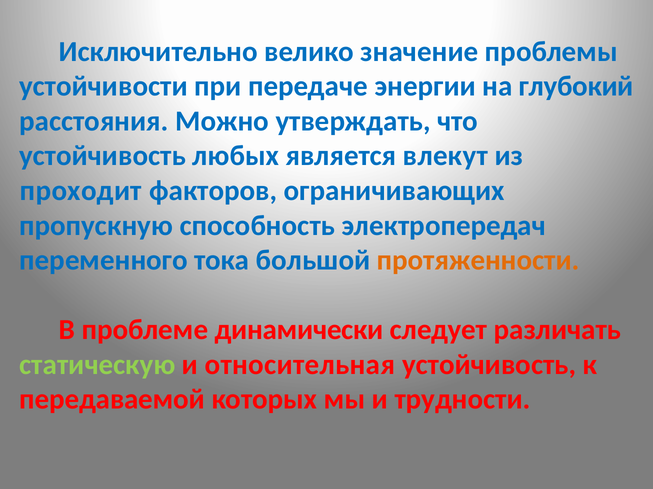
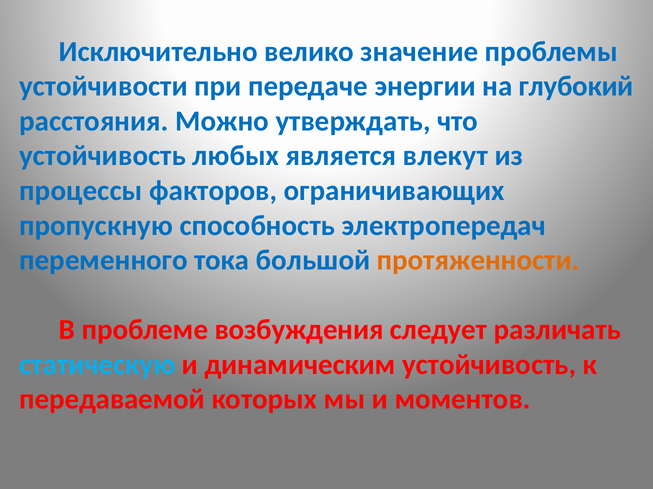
проходит: проходит -> процессы (81, 191)
динамически: динамически -> возбуждения (299, 330)
статическую colour: light green -> light blue (97, 365)
относительная: относительная -> динамическим (300, 365)
трудности: трудности -> моментов (463, 400)
